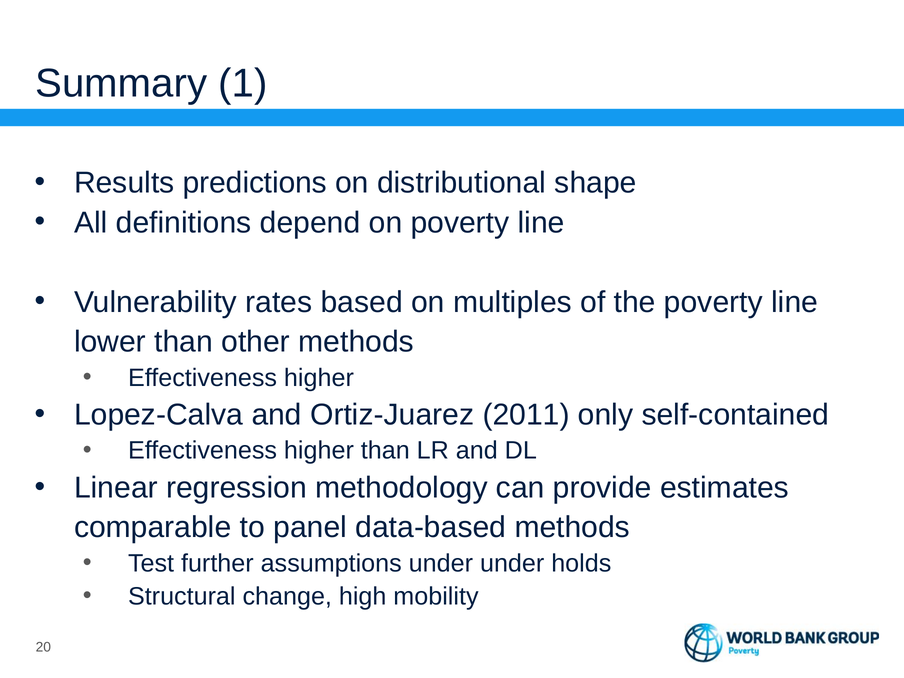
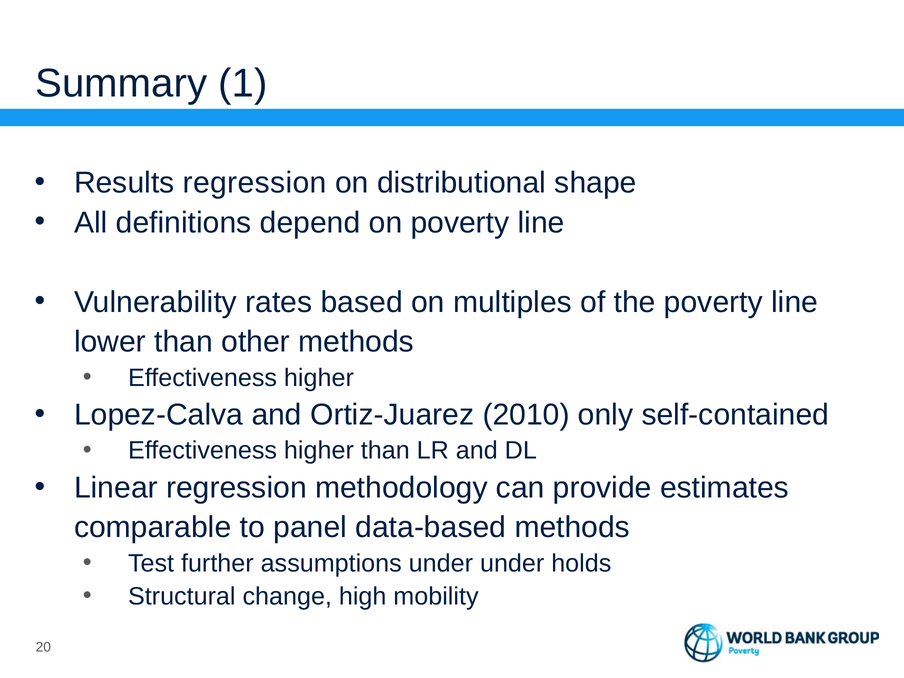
Results predictions: predictions -> regression (255, 183)
2011: 2011 -> 2010 (526, 415)
